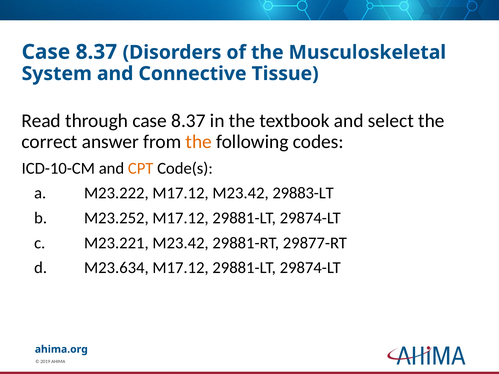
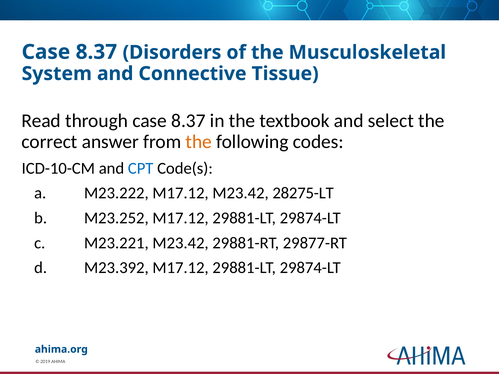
CPT colour: orange -> blue (141, 168)
29883-LT: 29883-LT -> 28275-LT (303, 193)
M23.634: M23.634 -> M23.392 (116, 268)
